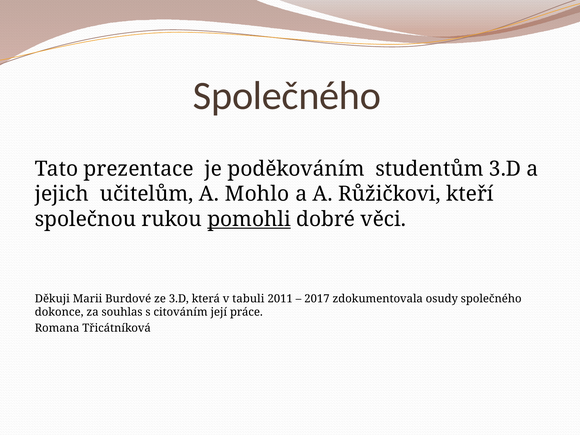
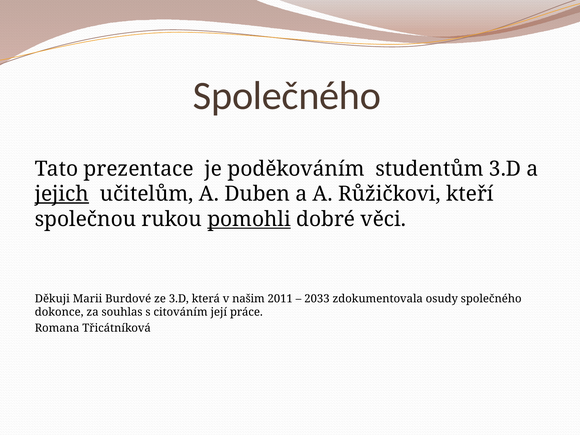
jejich underline: none -> present (62, 194)
Mohlo: Mohlo -> Duben (257, 194)
tabuli: tabuli -> našim (248, 299)
2017: 2017 -> 2033 (317, 299)
